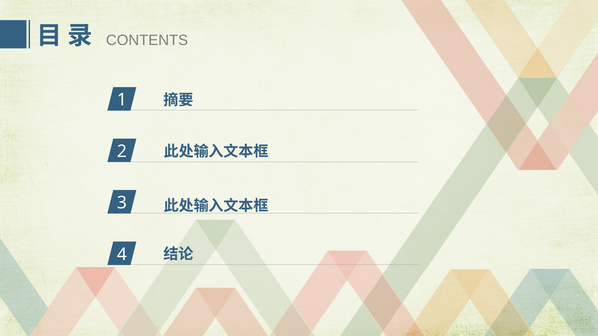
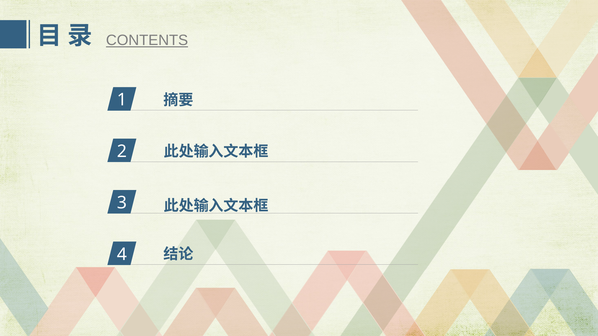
CONTENTS underline: none -> present (147, 40)
